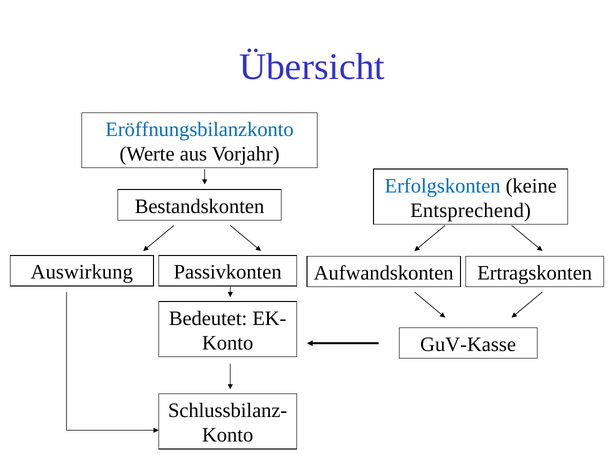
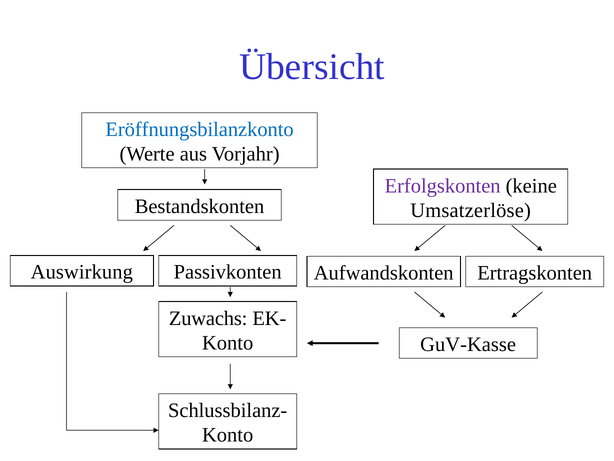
Erfolgskonten colour: blue -> purple (443, 186)
Entsprechend: Entsprechend -> Umsatzerlöse (471, 210)
Bedeutet: Bedeutet -> Zuwachs (208, 318)
